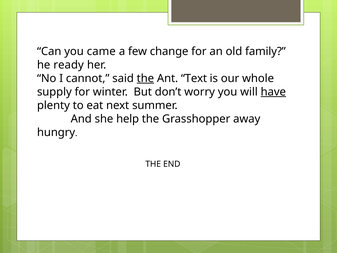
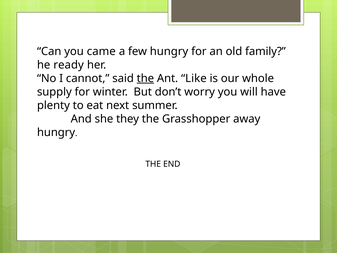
few change: change -> hungry (169, 51)
Text: Text -> Like (194, 78)
have underline: present -> none (273, 92)
help: help -> they (128, 119)
